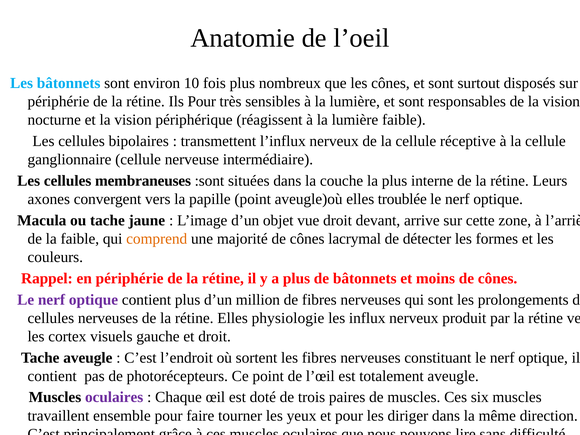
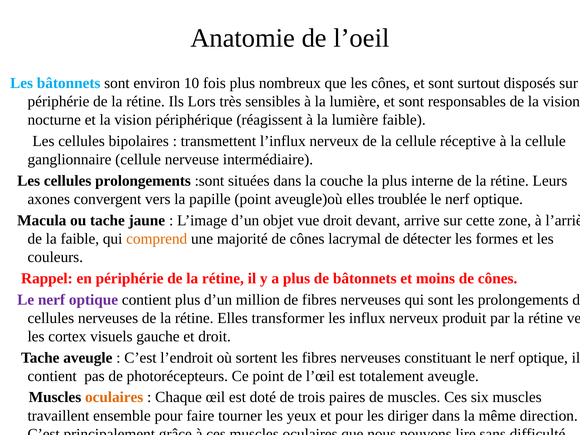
Ils Pour: Pour -> Lors (202, 102)
cellules membraneuses: membraneuses -> prolongements (143, 181)
physiologie: physiologie -> transformer (288, 318)
oculaires colour: purple -> orange (114, 397)
